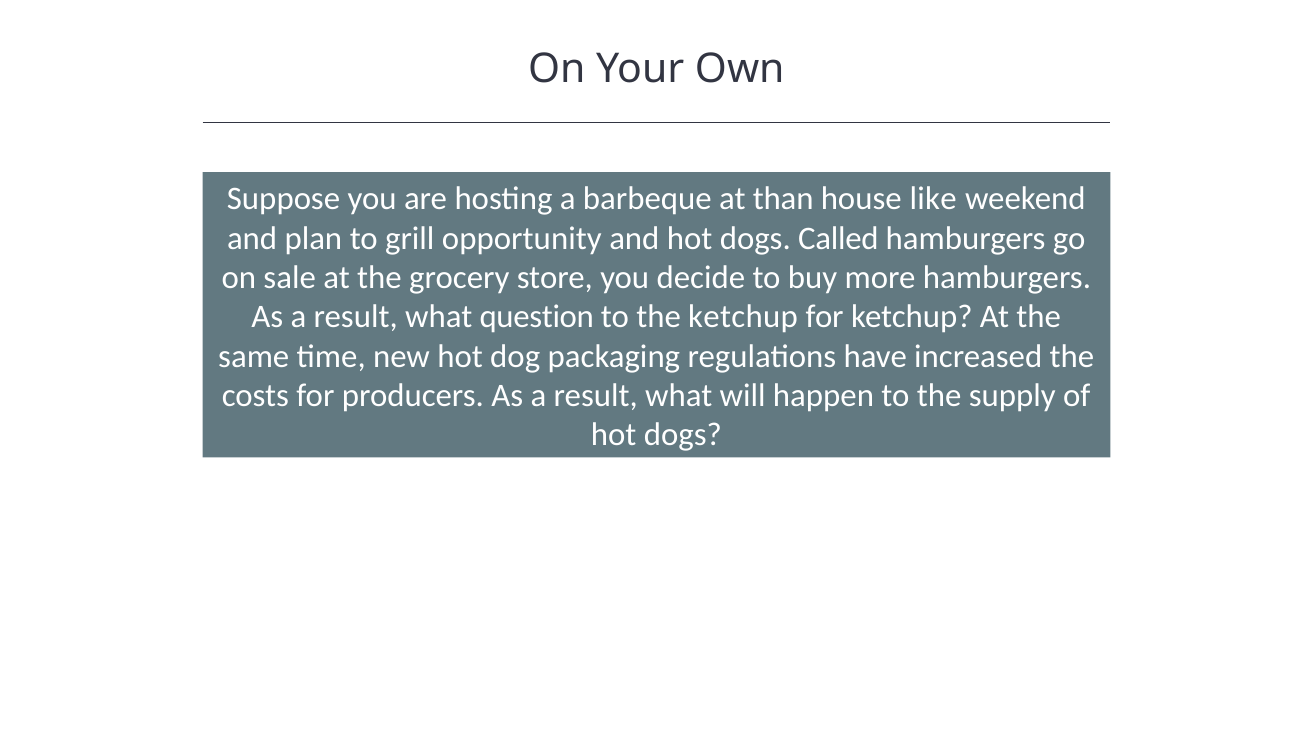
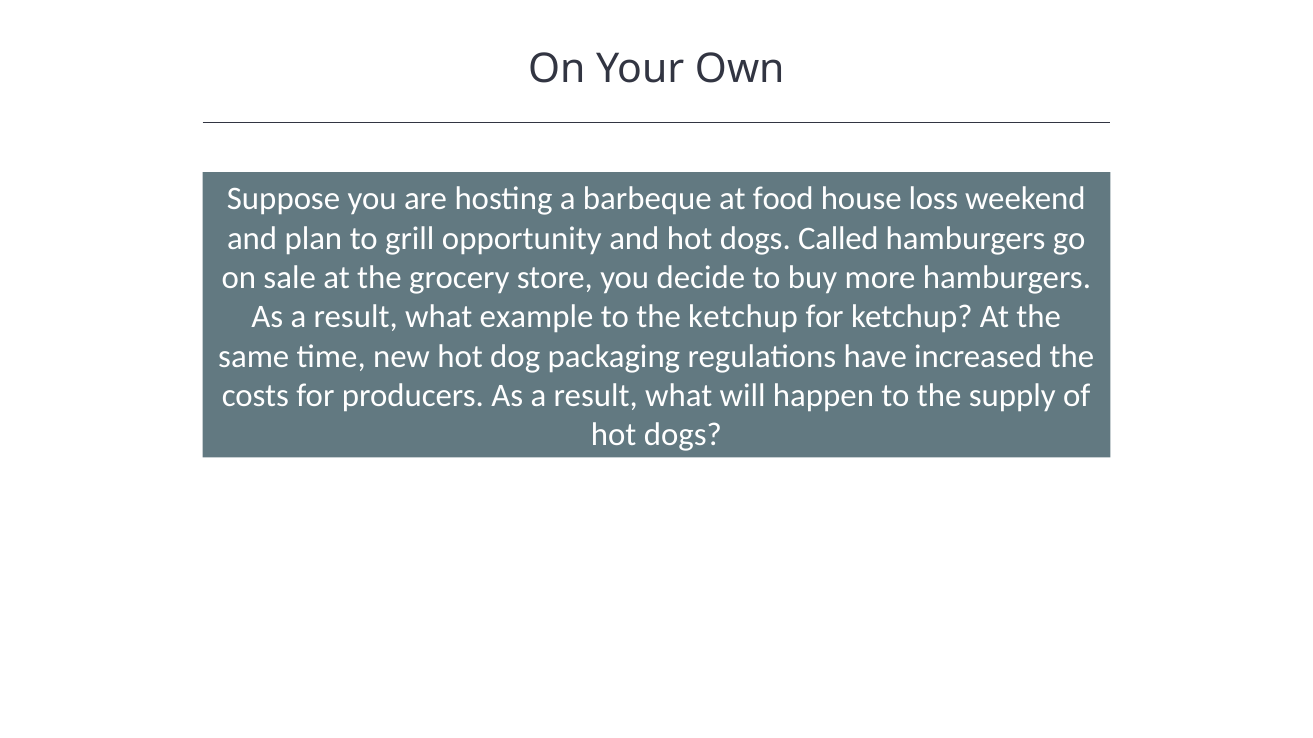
than: than -> food (783, 199)
like: like -> loss (933, 199)
question: question -> example (537, 317)
